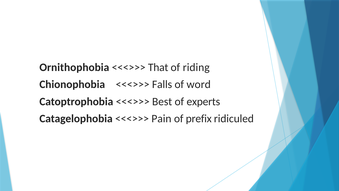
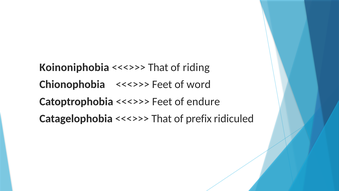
Ornithophobia: Ornithophobia -> Koinoniphobia (74, 67)
Falls: Falls -> Feet (162, 84)
Best: Best -> Feet (162, 101)
experts: experts -> endure (203, 101)
Pain: Pain -> That (162, 119)
